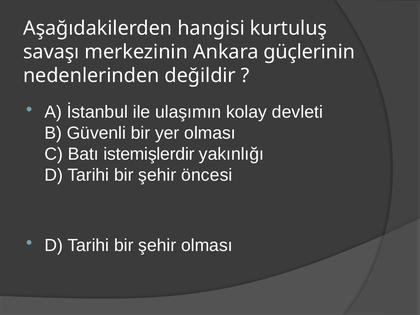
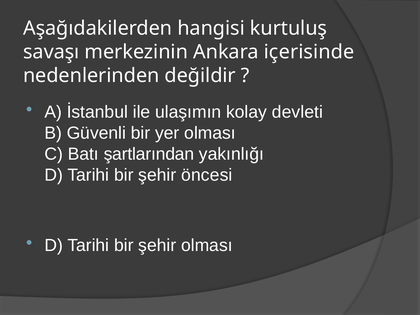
güçlerinin: güçlerinin -> içerisinde (309, 52)
istemişlerdir: istemişlerdir -> şartlarından (149, 154)
